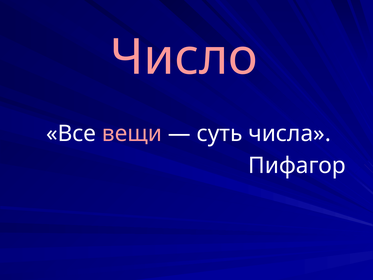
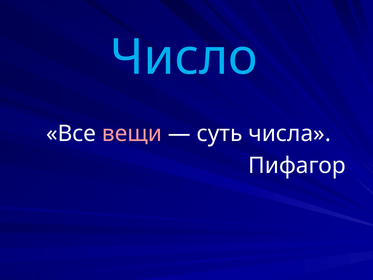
Число colour: pink -> light blue (184, 57)
